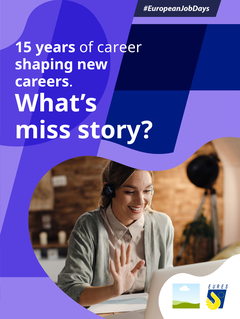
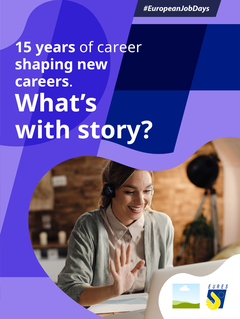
miss: miss -> with (43, 131)
